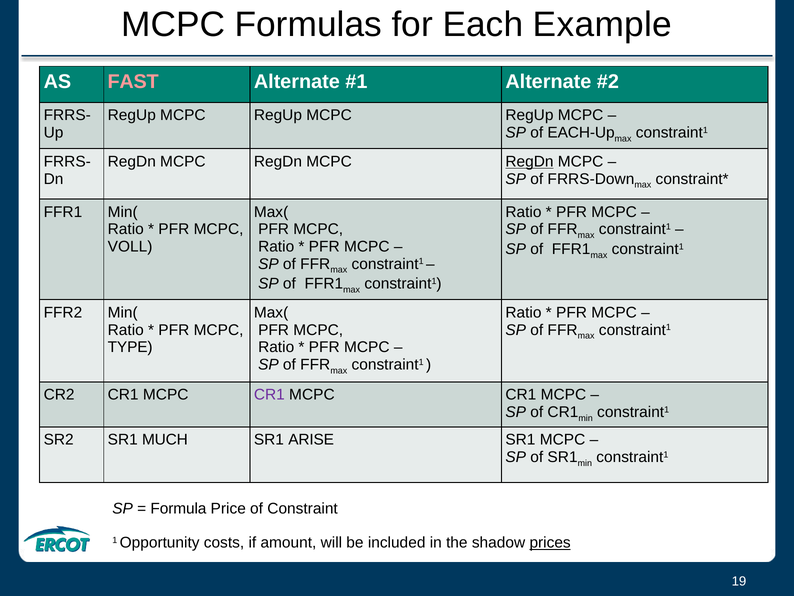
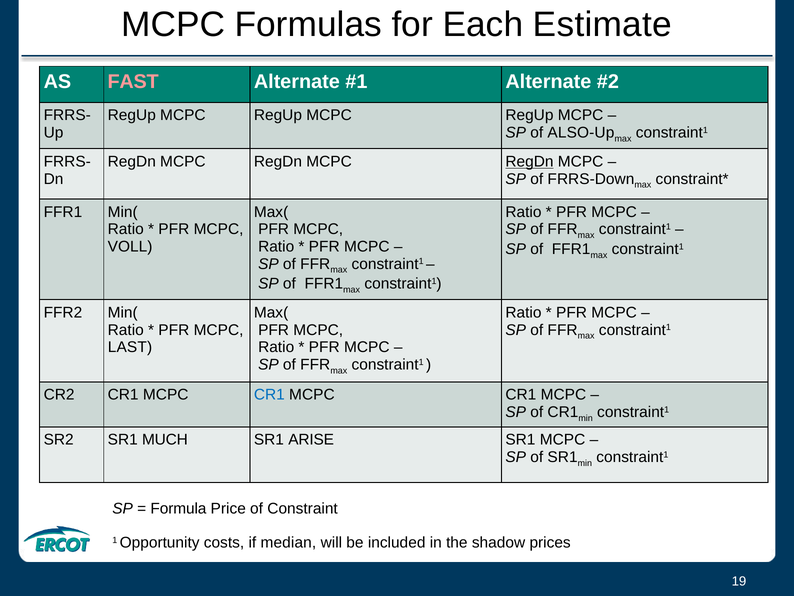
Example: Example -> Estimate (602, 25)
EACH-Up: EACH-Up -> ALSO-Up (581, 133)
TYPE: TYPE -> LAST (130, 347)
CR1 colour: purple -> blue (269, 394)
amount: amount -> median (288, 542)
prices underline: present -> none (550, 542)
